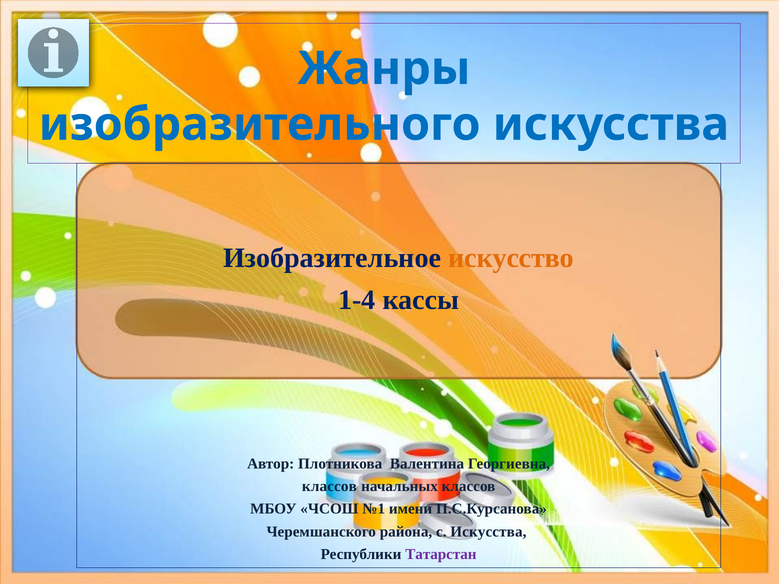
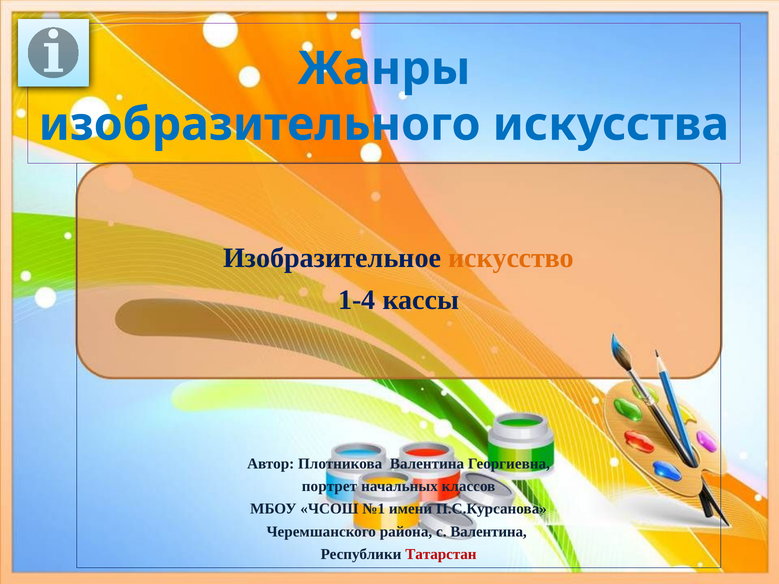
классов: классов -> портрет (329, 486)
с Искусства: Искусства -> Валентина (489, 532)
Татарстан colour: purple -> red (441, 555)
